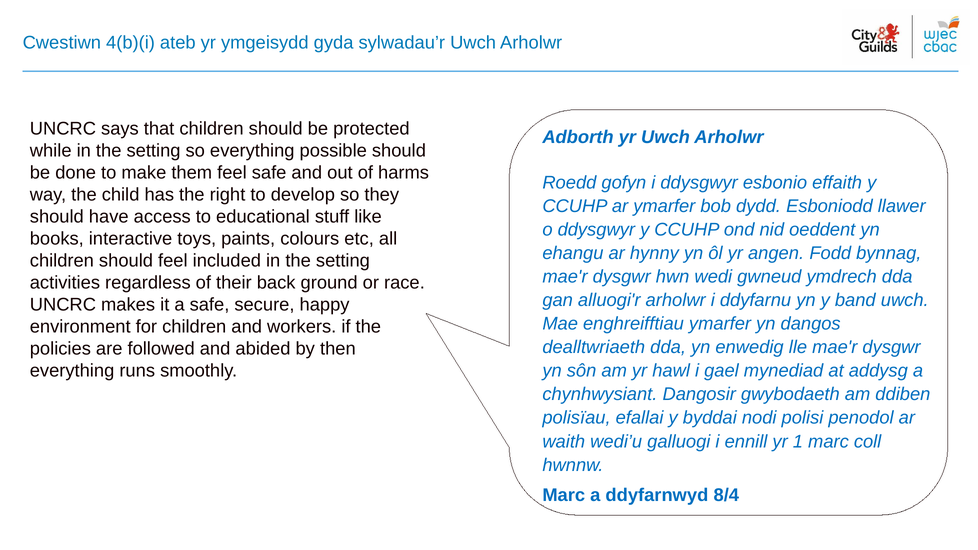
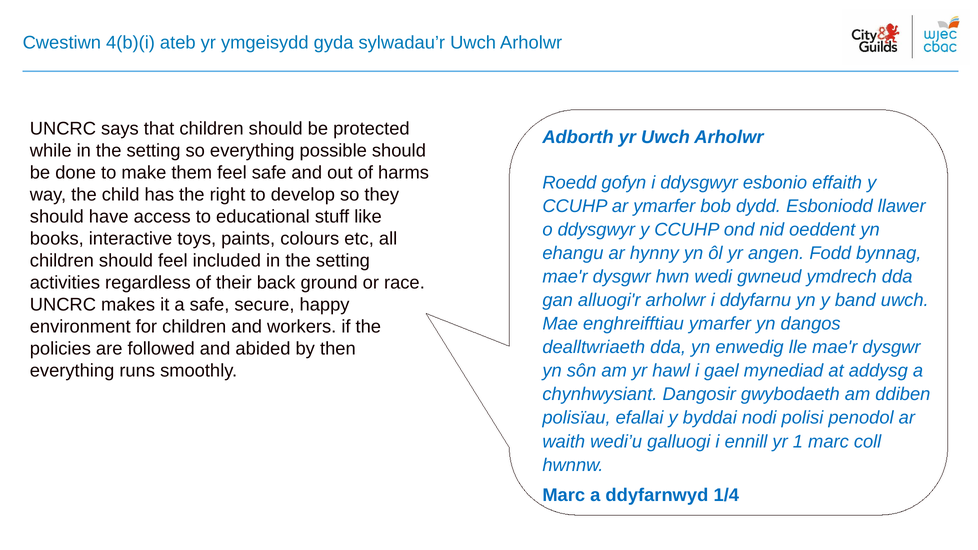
8/4: 8/4 -> 1/4 (726, 495)
